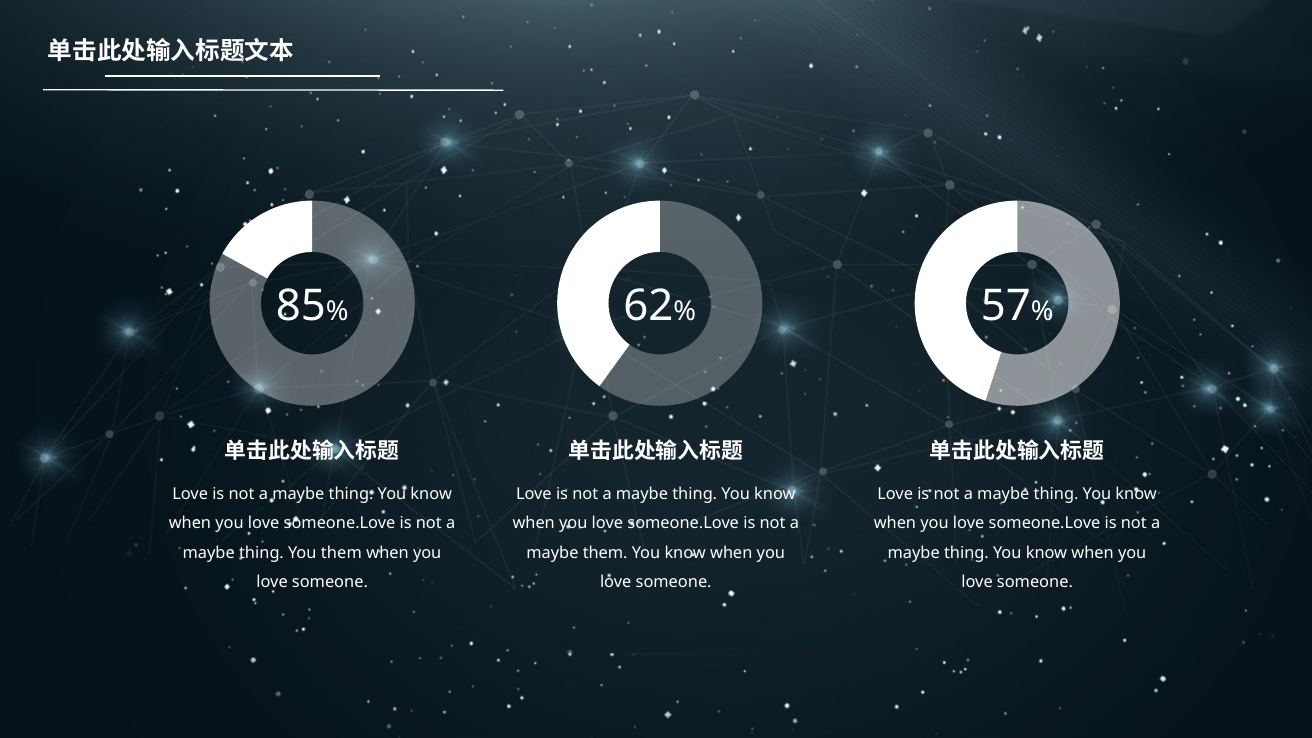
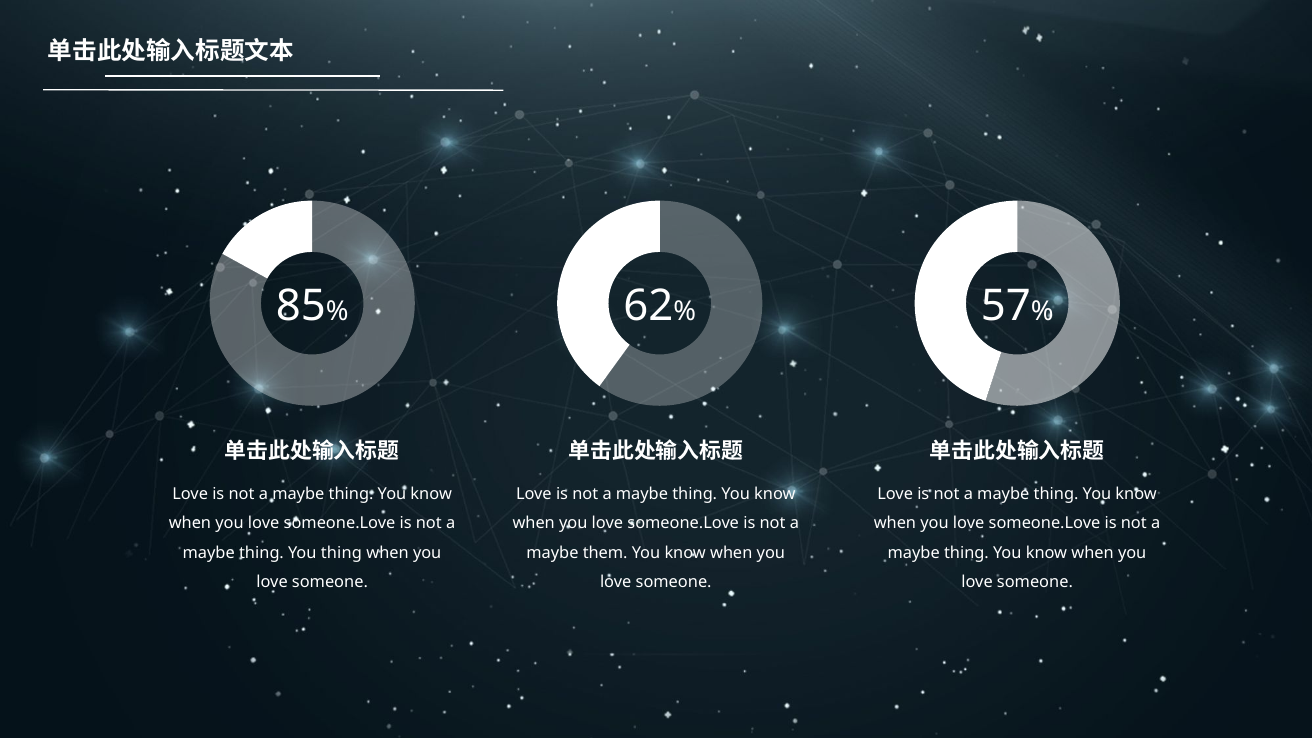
You them: them -> thing (341, 553)
